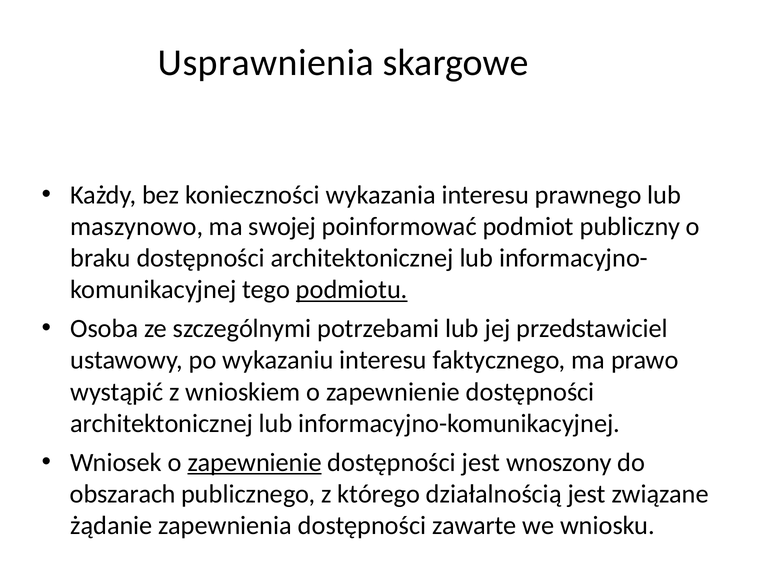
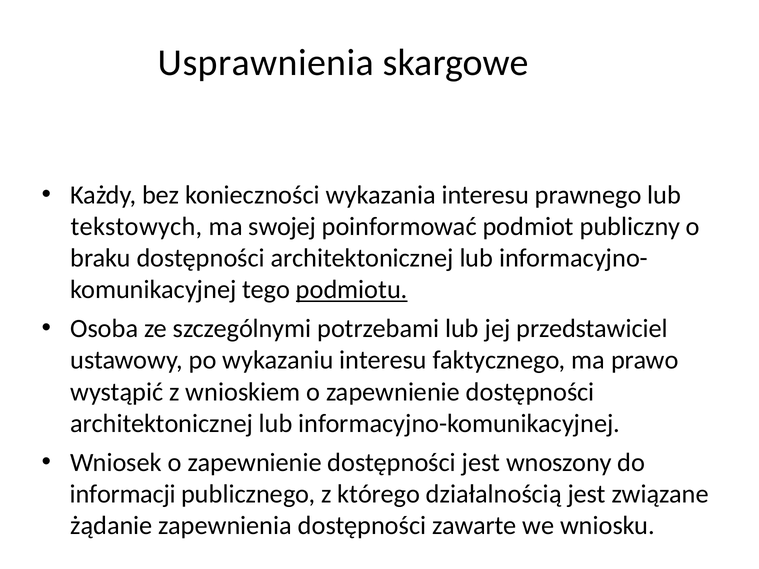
maszynowo: maszynowo -> tekstowych (137, 227)
zapewnienie underline: present -> none (255, 463)
obszarach: obszarach -> informacji (123, 494)
